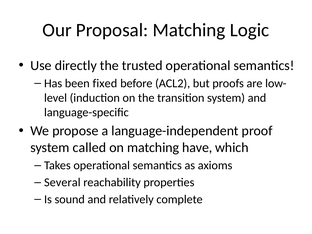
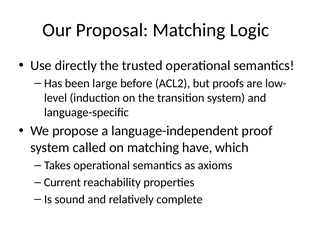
fixed: fixed -> large (105, 83)
Several: Several -> Current (62, 182)
